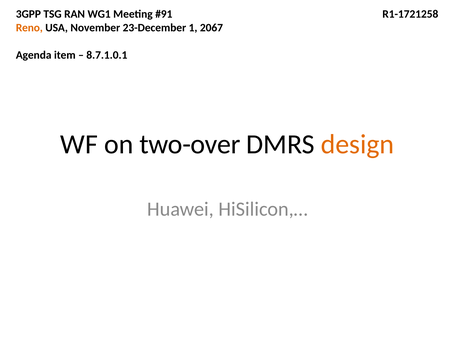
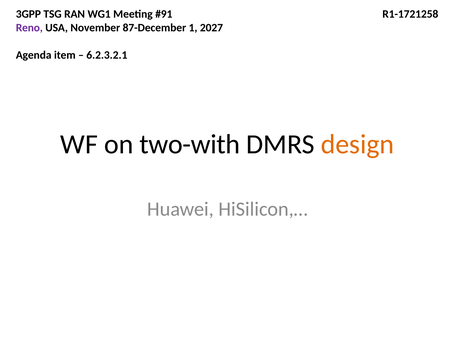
Reno colour: orange -> purple (29, 28)
23-December: 23-December -> 87-December (154, 28)
2067: 2067 -> 2027 (211, 28)
8.7.1.0.1: 8.7.1.0.1 -> 6.2.3.2.1 (107, 55)
two-over: two-over -> two-with (190, 145)
